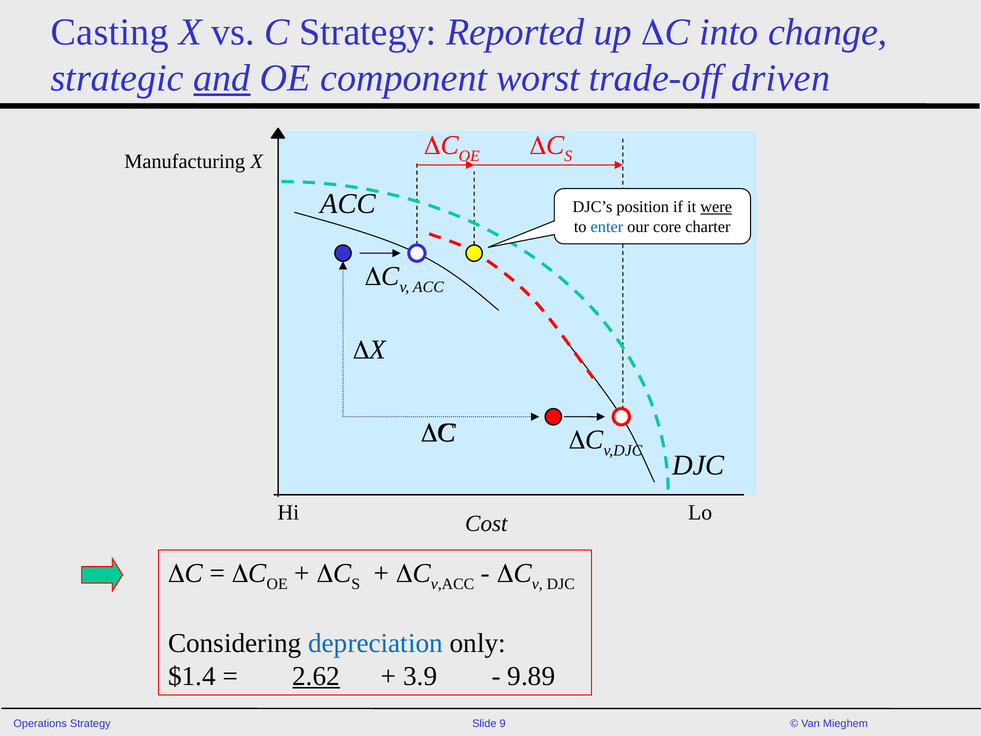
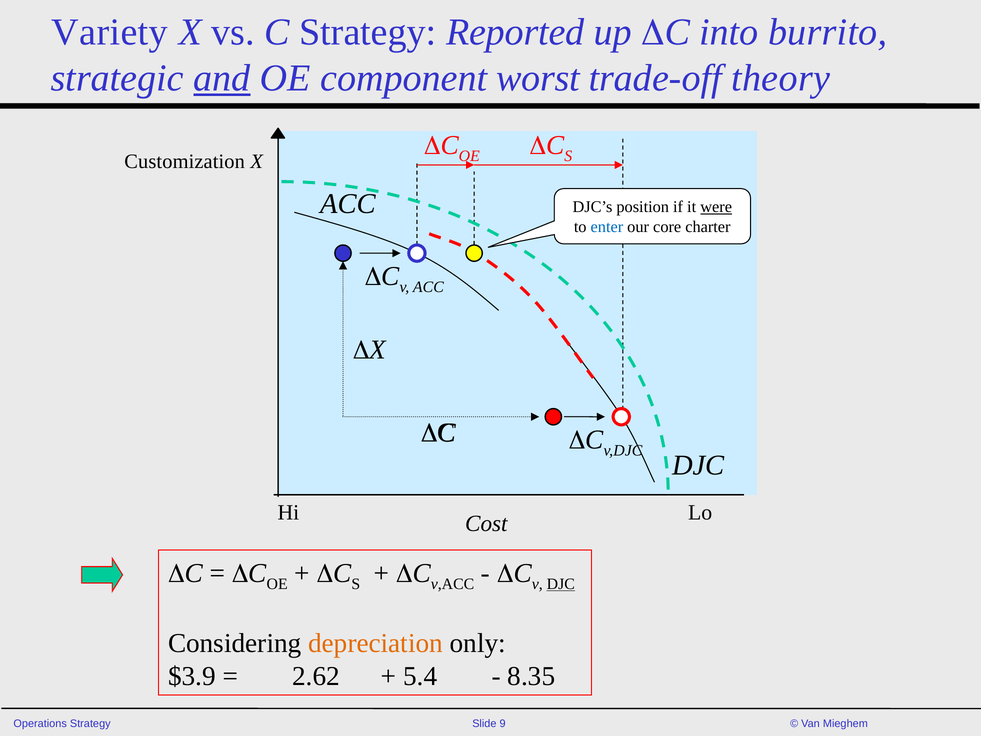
Casting: Casting -> Variety (110, 32)
change: change -> burrito (828, 32)
driven: driven -> theory (781, 78)
Manufacturing: Manufacturing -> Customization (185, 162)
DJC underline: none -> present (561, 584)
depreciation colour: blue -> orange (376, 643)
$1.4: $1.4 -> $3.9 (192, 676)
2.62 underline: present -> none (316, 676)
3.9: 3.9 -> 5.4 (420, 676)
9.89: 9.89 -> 8.35 (531, 676)
